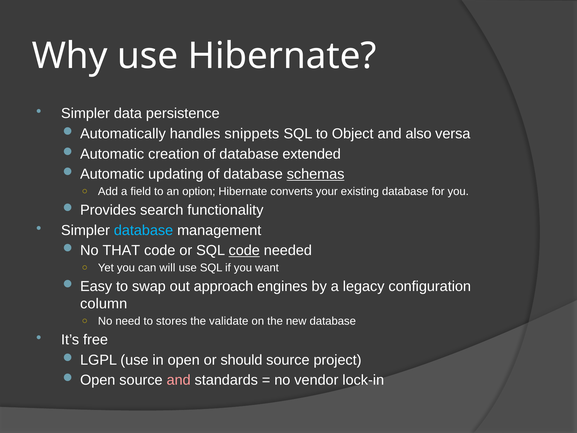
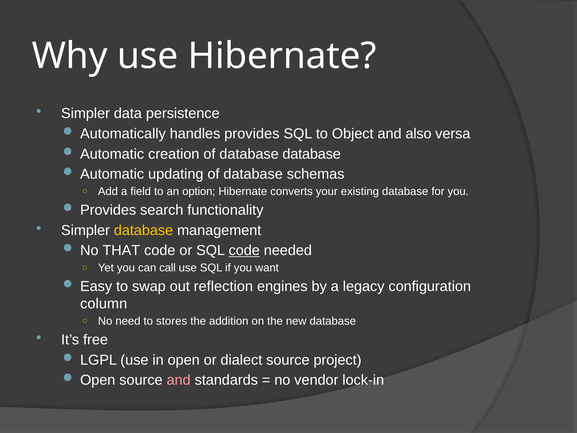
handles snippets: snippets -> provides (252, 134)
database extended: extended -> database (312, 154)
schemas underline: present -> none (316, 174)
database colour: light blue -> yellow (144, 230)
will: will -> call (168, 268)
approach: approach -> reflection (223, 286)
validate: validate -> addition (229, 321)
should: should -> dialect (241, 360)
